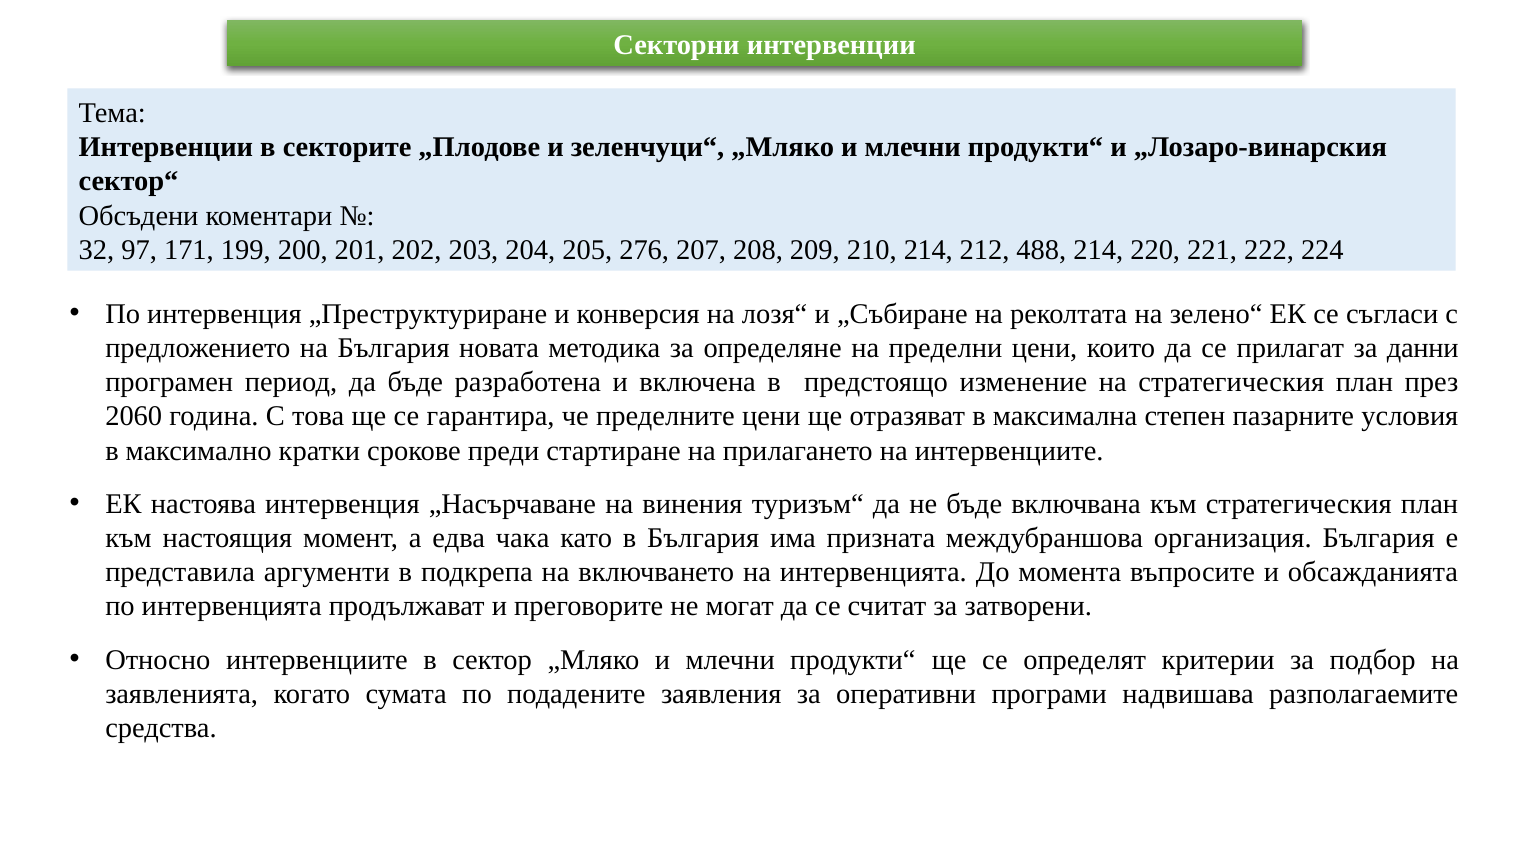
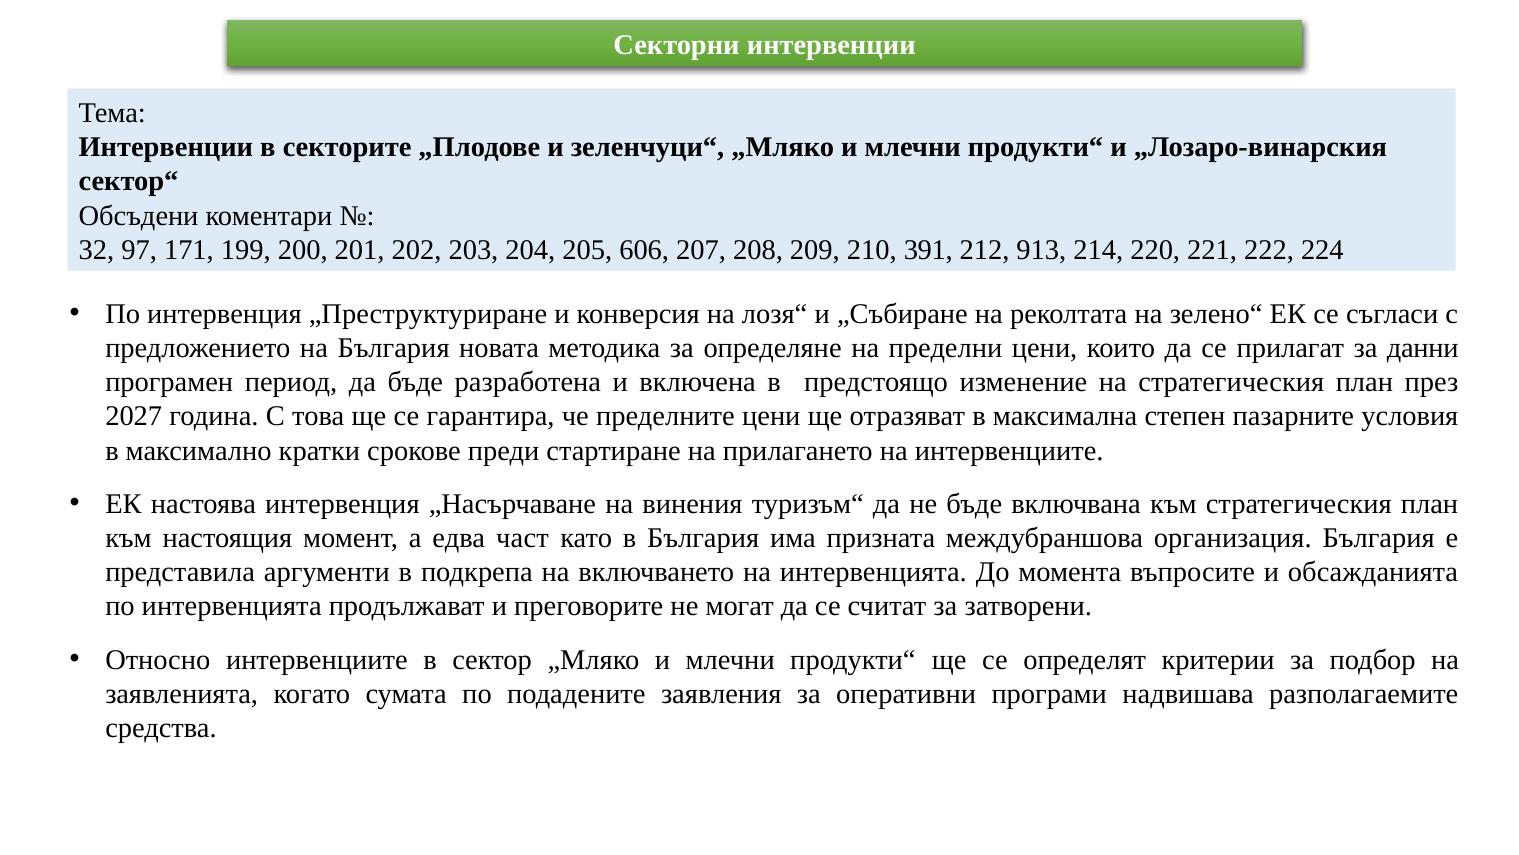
276: 276 -> 606 (644, 250)
210 214: 214 -> 391 (928, 250)
488: 488 -> 913 (1041, 250)
2060: 2060 -> 2027 (134, 416)
чака: чака -> част (522, 538)
